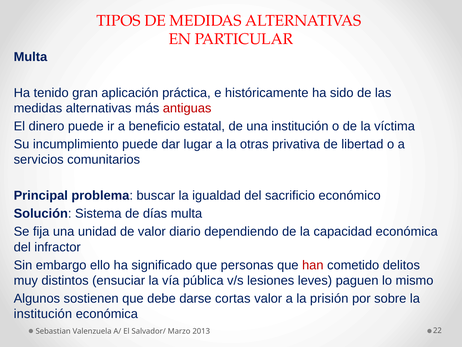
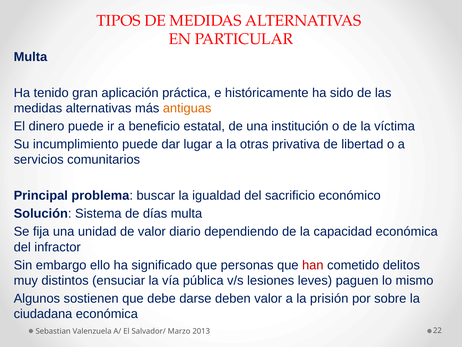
antiguas colour: red -> orange (187, 108)
cortas: cortas -> deben (233, 298)
institución: institución -> ciudadana (43, 314)
